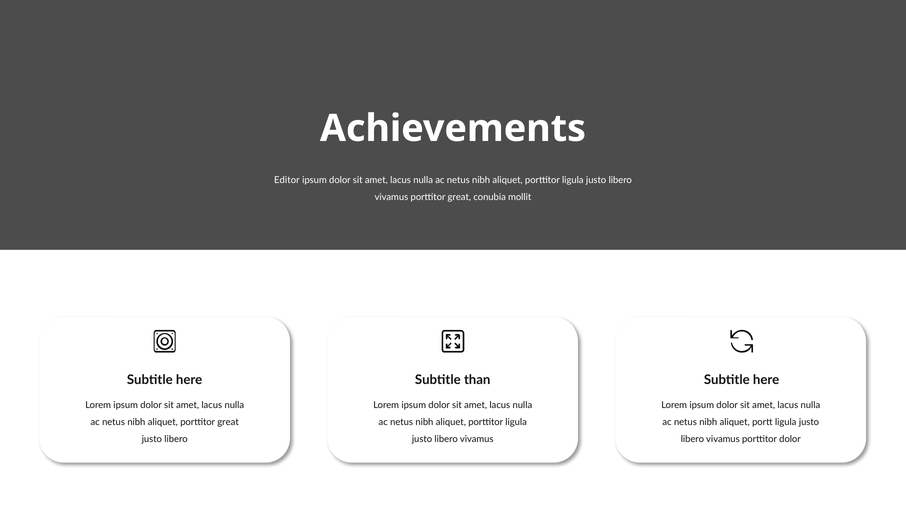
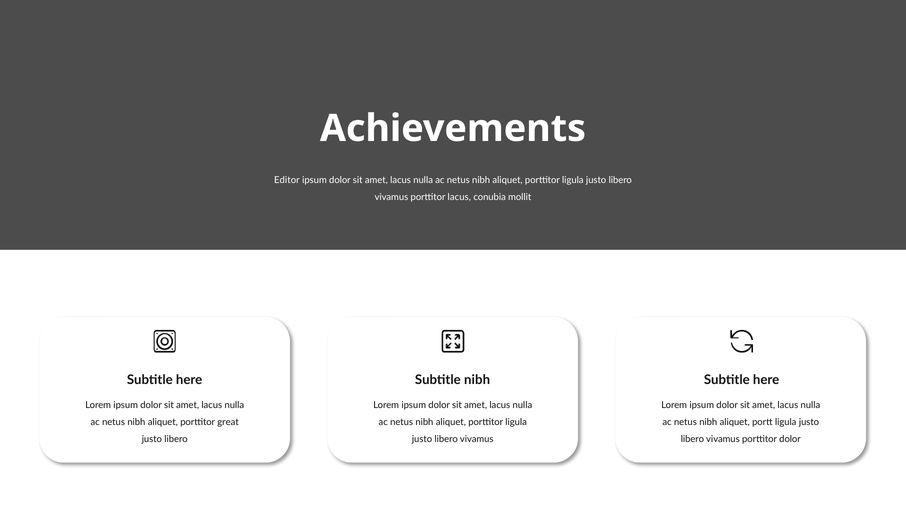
vivamus porttitor great: great -> lacus (459, 197)
Subtitle than: than -> nibh (477, 379)
